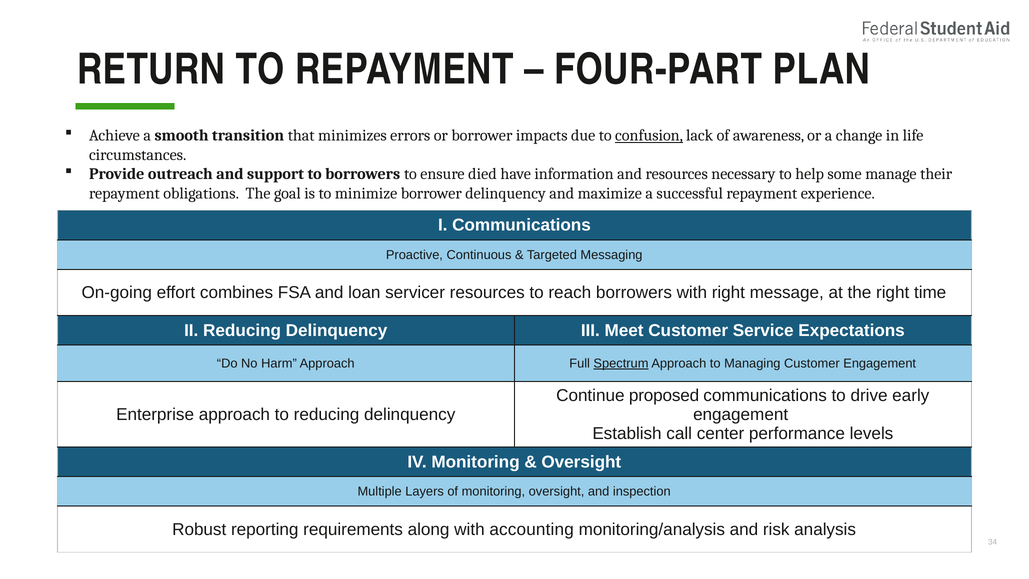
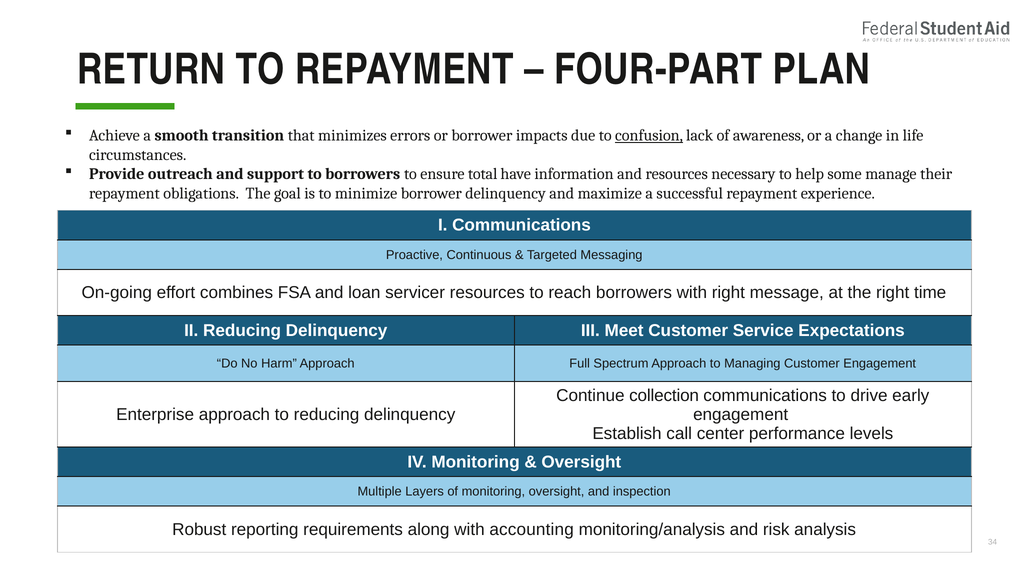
died: died -> total (483, 174)
Spectrum underline: present -> none (621, 363)
proposed: proposed -> collection (664, 395)
